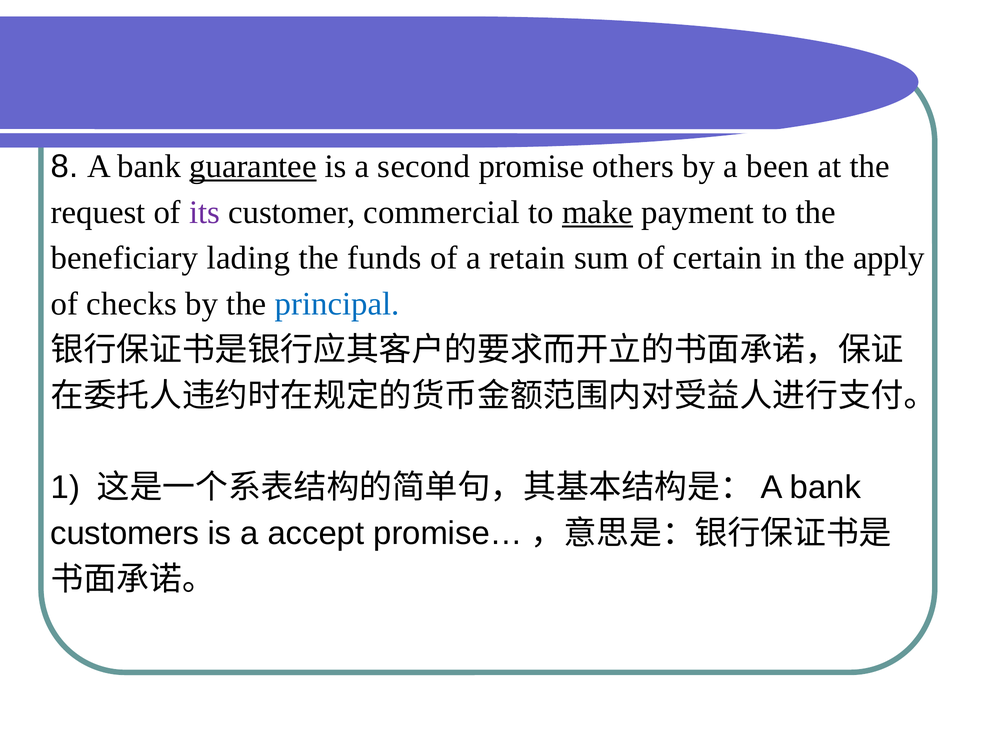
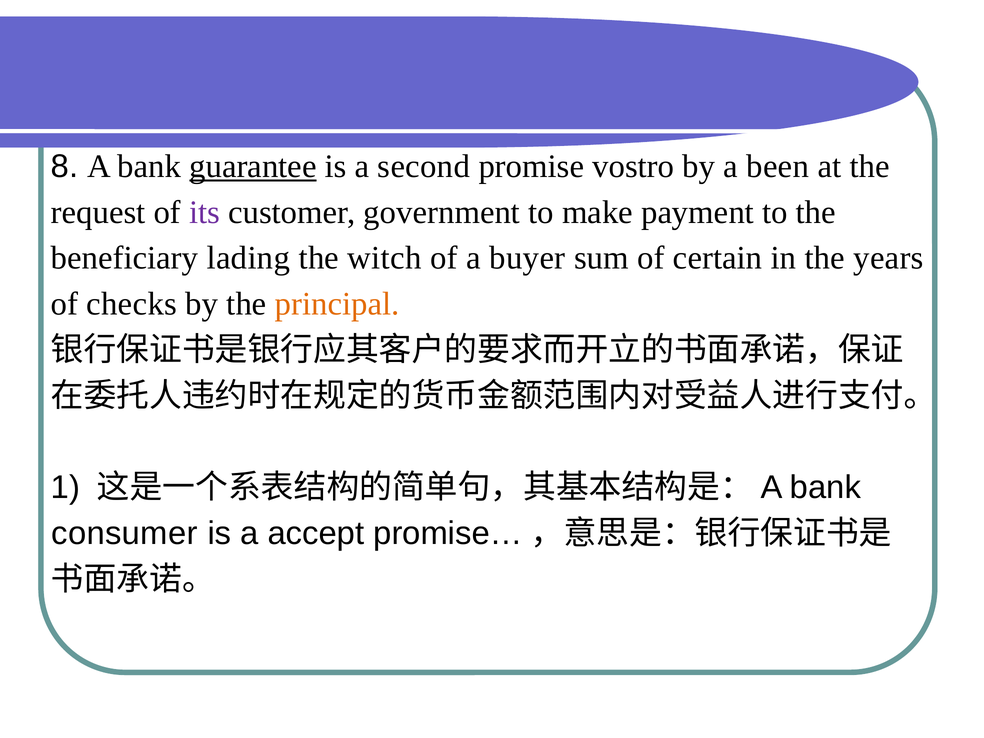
others: others -> vostro (633, 166)
commercial: commercial -> government (442, 212)
make underline: present -> none (597, 212)
funds: funds -> witch (384, 258)
retain: retain -> buyer (527, 258)
apply: apply -> years (889, 258)
principal colour: blue -> orange (337, 304)
customers: customers -> consumer (124, 534)
